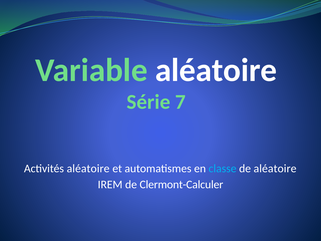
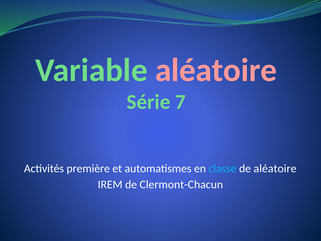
aléatoire colour: white -> pink (216, 70)
Activités aléatoire: aléatoire -> première (88, 168)
Clermont-Calculer: Clermont-Calculer -> Clermont-Chacun (181, 184)
